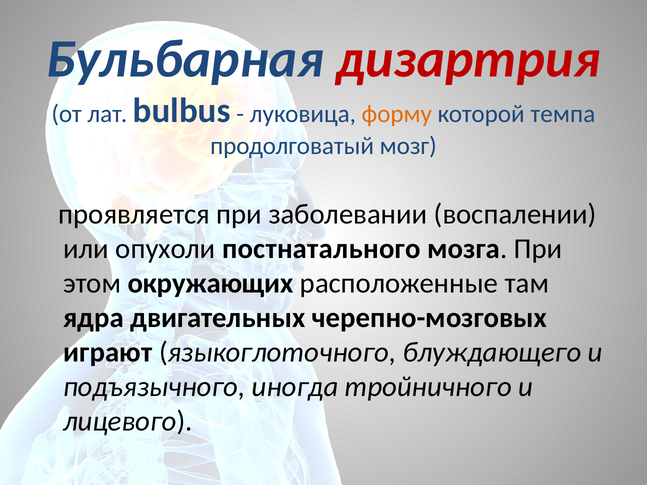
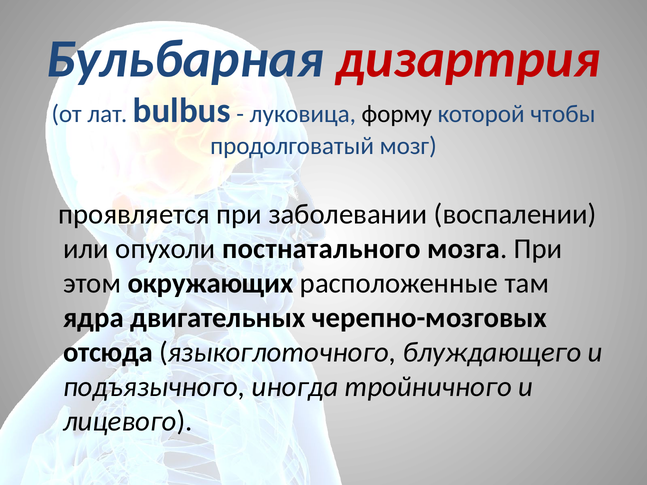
форму colour: orange -> black (397, 114)
темпа: темпа -> чтобы (563, 114)
играют: играют -> отсюда (108, 353)
